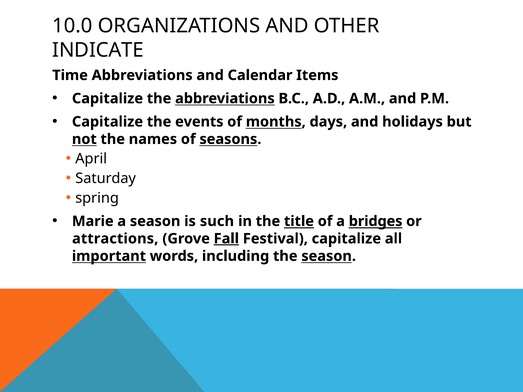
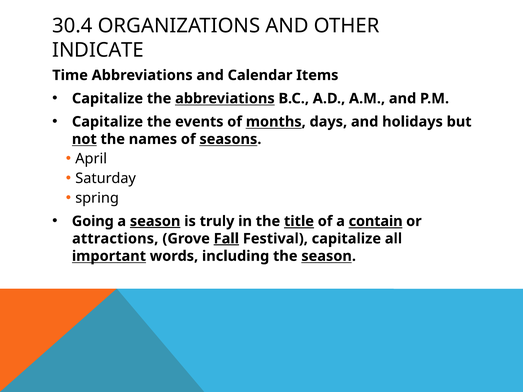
10.0: 10.0 -> 30.4 (72, 26)
Marie: Marie -> Going (93, 221)
season underline: none -> present (155, 221)
such: such -> truly (217, 221)
bridges: bridges -> contain (376, 221)
